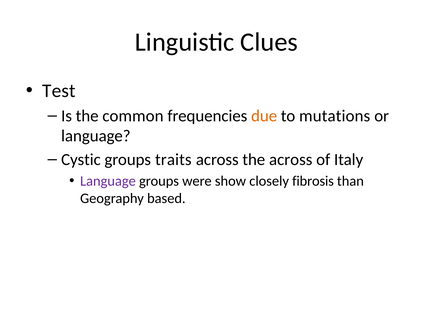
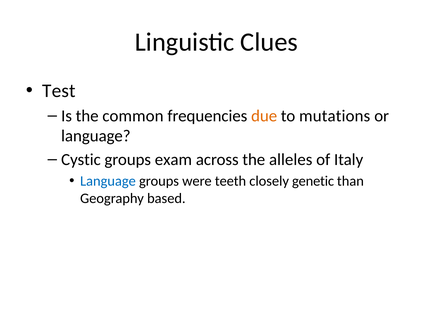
traits: traits -> exam (173, 160)
the across: across -> alleles (291, 160)
Language colour: purple -> blue (108, 181)
show: show -> teeth (231, 181)
fibrosis: fibrosis -> genetic (313, 181)
